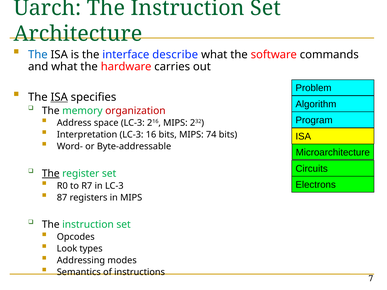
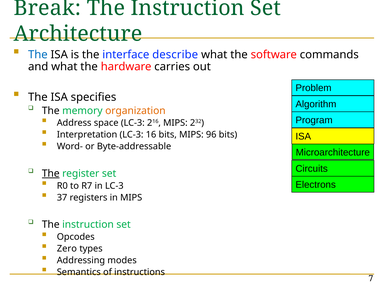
Uarch: Uarch -> Break (47, 8)
ISA underline: present -> none (59, 97)
organization colour: red -> orange (135, 111)
74: 74 -> 96 (211, 135)
87: 87 -> 37 (62, 198)
Look: Look -> Zero (67, 249)
